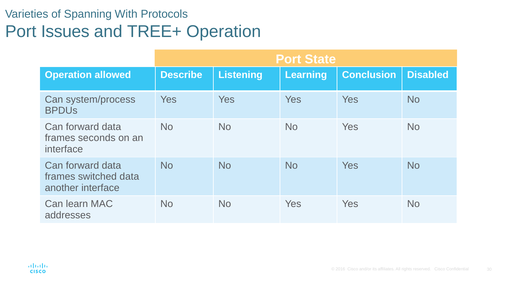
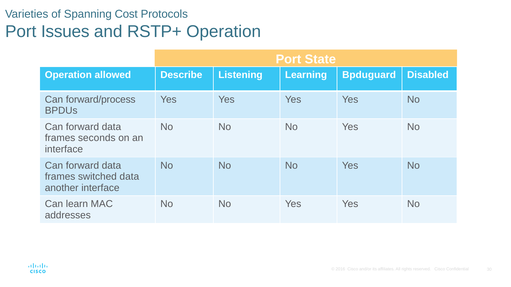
With: With -> Cost (126, 14)
TREE+: TREE+ -> RSTP+ (154, 31)
Conclusion: Conclusion -> Bpduguard (369, 75)
system/process: system/process -> forward/process (101, 100)
